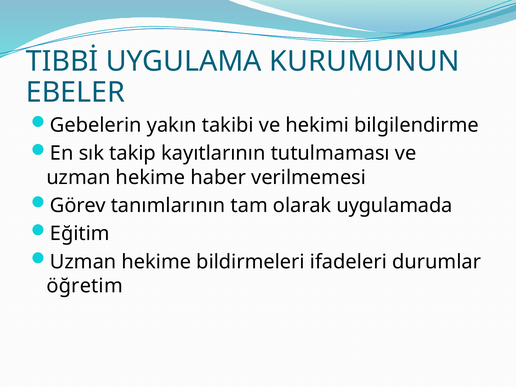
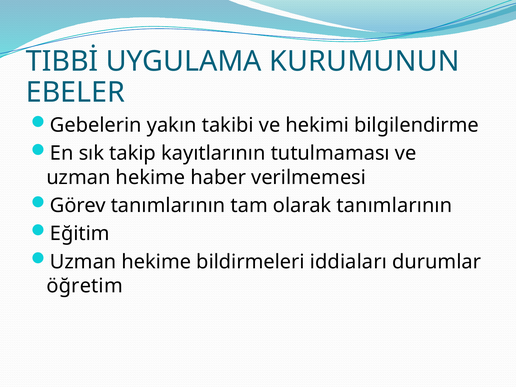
olarak uygulamada: uygulamada -> tanımlarının (394, 206)
ifadeleri: ifadeleri -> iddiaları (348, 262)
